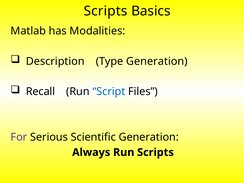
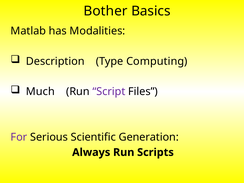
Scripts: Scripts -> Bother (106, 11)
Type Generation: Generation -> Computing (157, 61)
Recall: Recall -> Much (40, 92)
Script colour: blue -> purple (109, 92)
